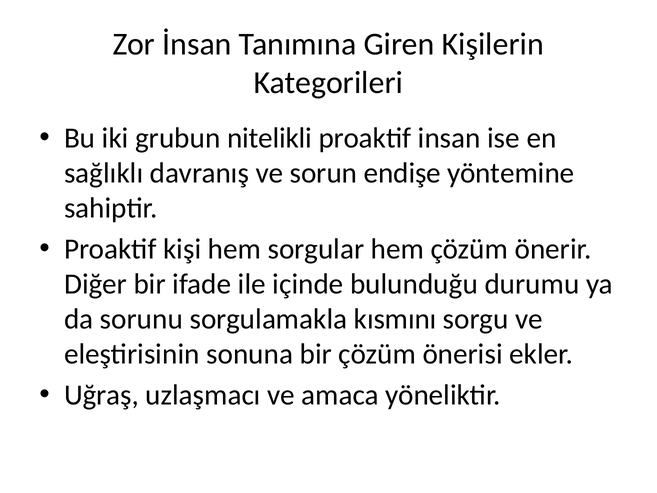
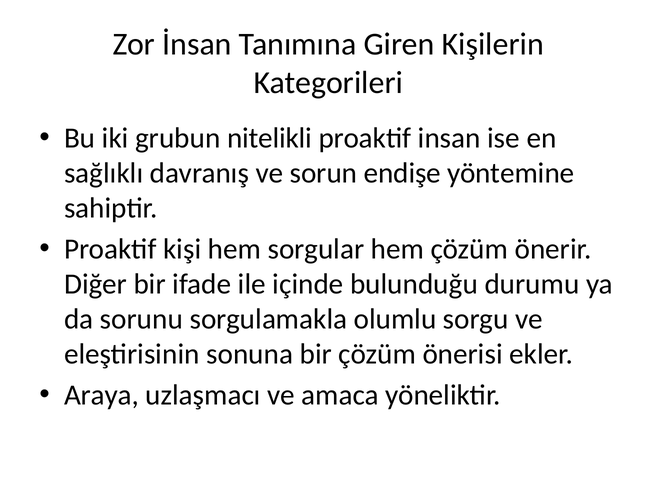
kısmını: kısmını -> olumlu (395, 319)
Uğraş: Uğraş -> Araya (101, 395)
